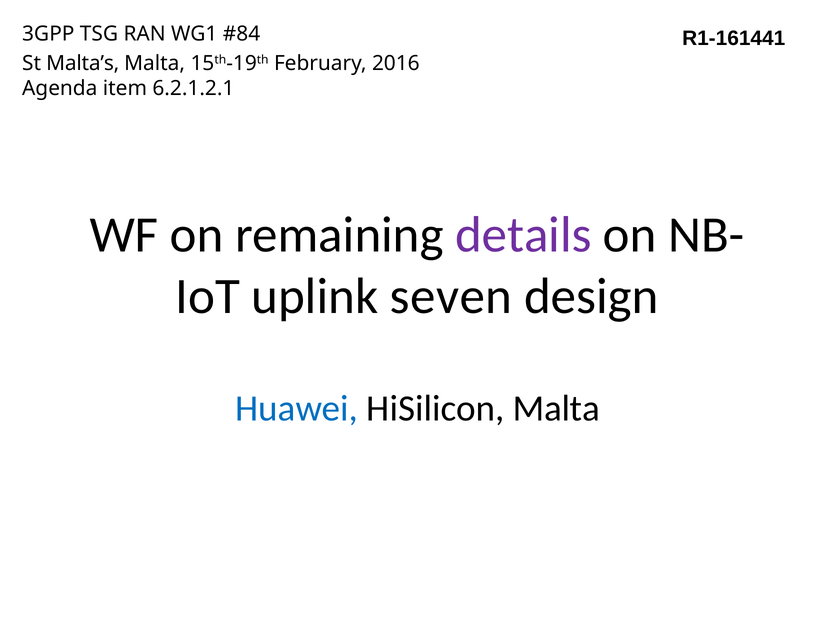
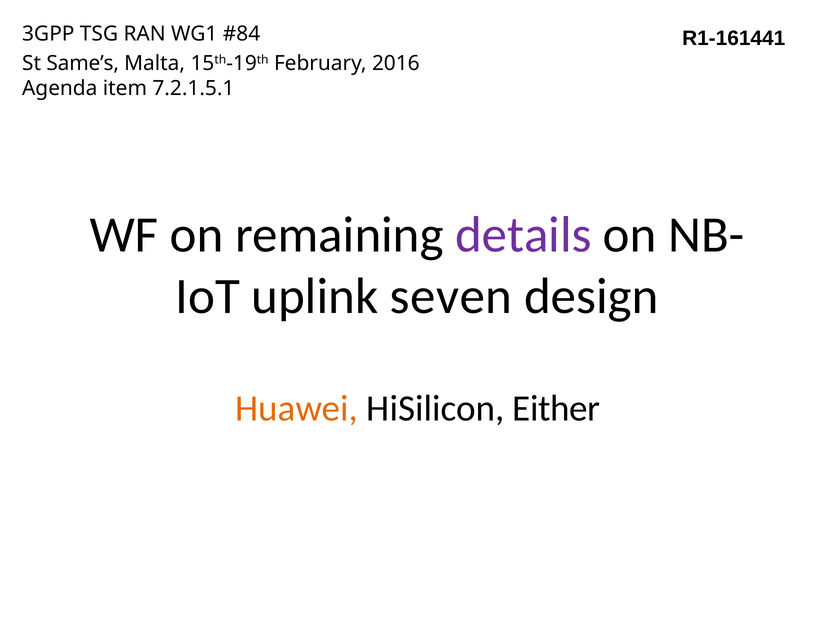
Malta’s: Malta’s -> Same’s (83, 63)
6.2.1.2.1: 6.2.1.2.1 -> 7.2.1.5.1 (193, 88)
Huawei colour: blue -> orange (297, 408)
HiSilicon Malta: Malta -> Either (556, 408)
